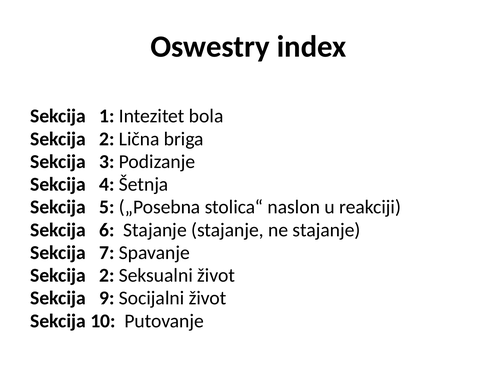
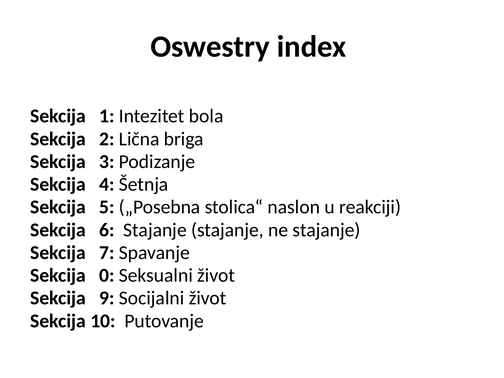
2: 2 -> 0 (107, 275)
